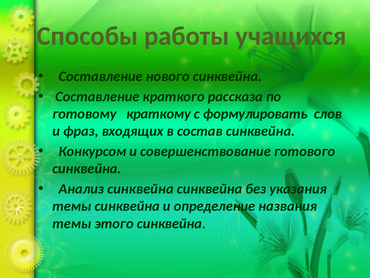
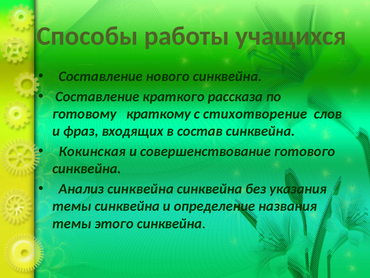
формулировать: формулировать -> стихотворение (255, 114)
Конкурсом: Конкурсом -> Кокинская (92, 151)
